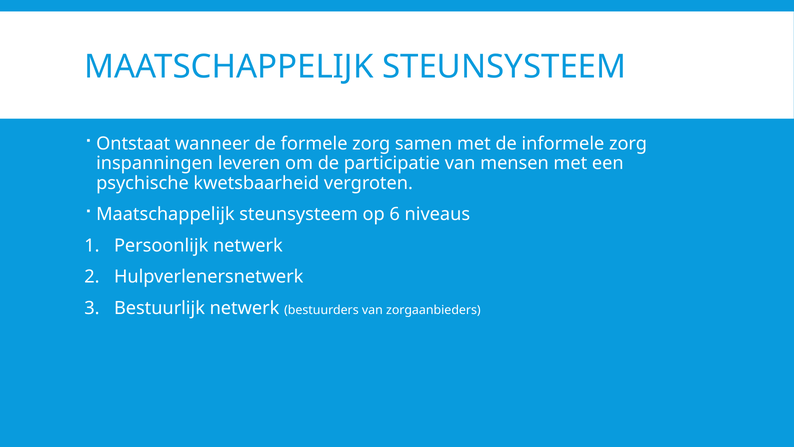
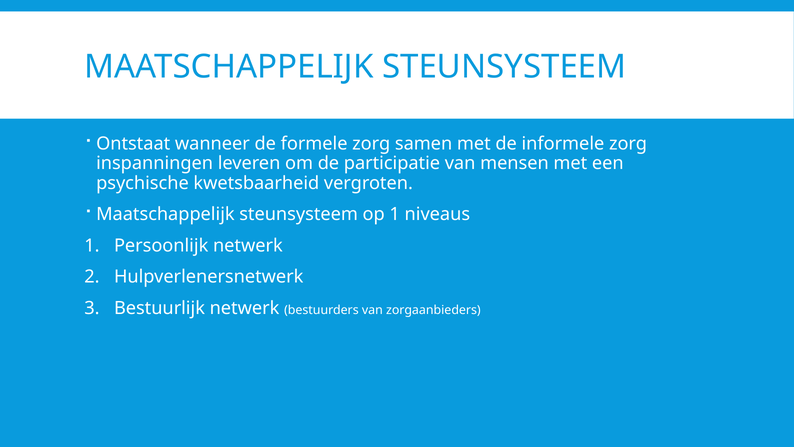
op 6: 6 -> 1 (395, 214)
